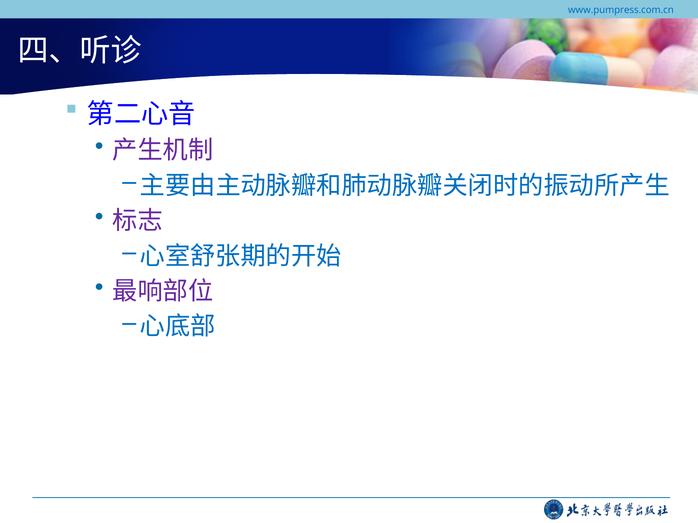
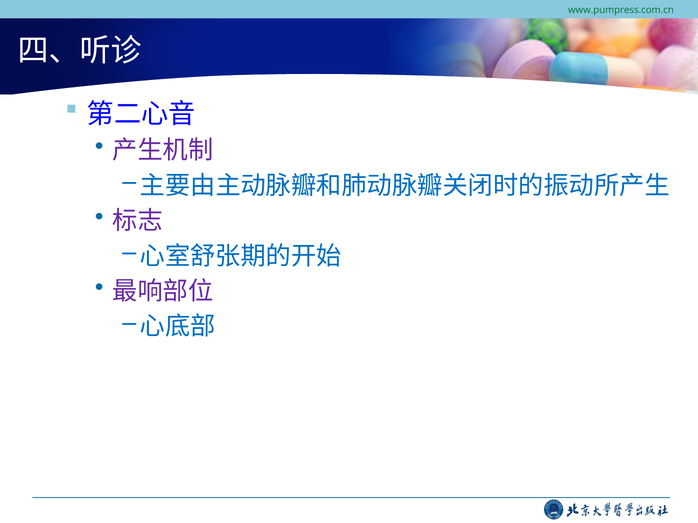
www.pumpress.com.cn colour: blue -> green (621, 10)
